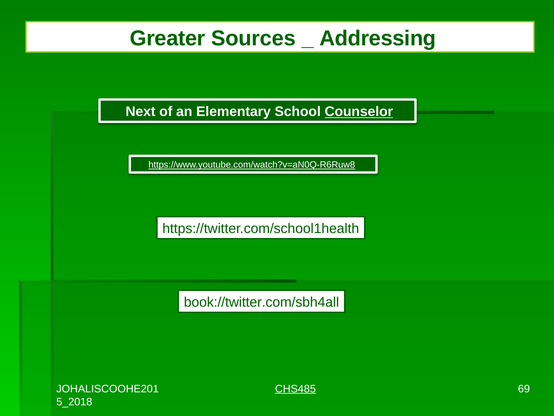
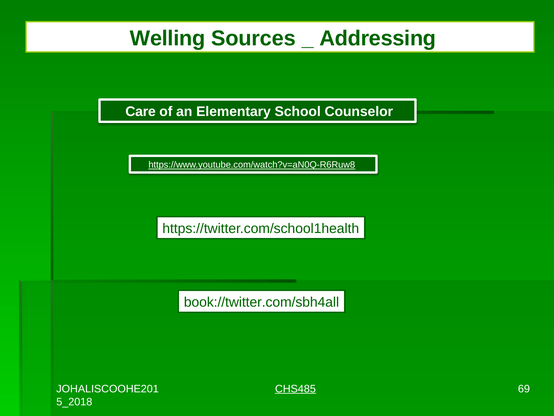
Greater: Greater -> Welling (168, 38)
Next: Next -> Care (141, 112)
Counselor underline: present -> none (359, 112)
